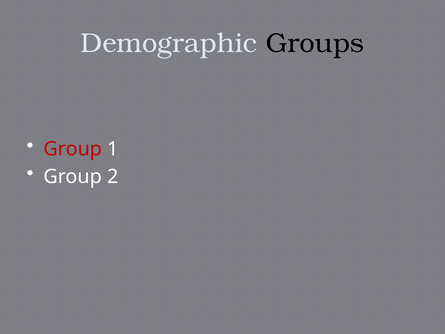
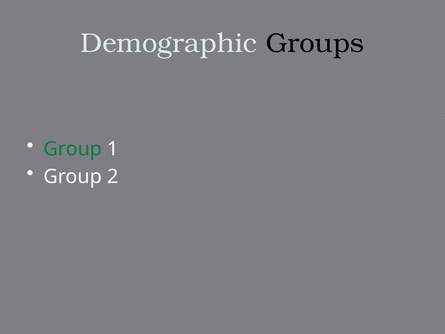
Group colour: red -> green (73, 149)
